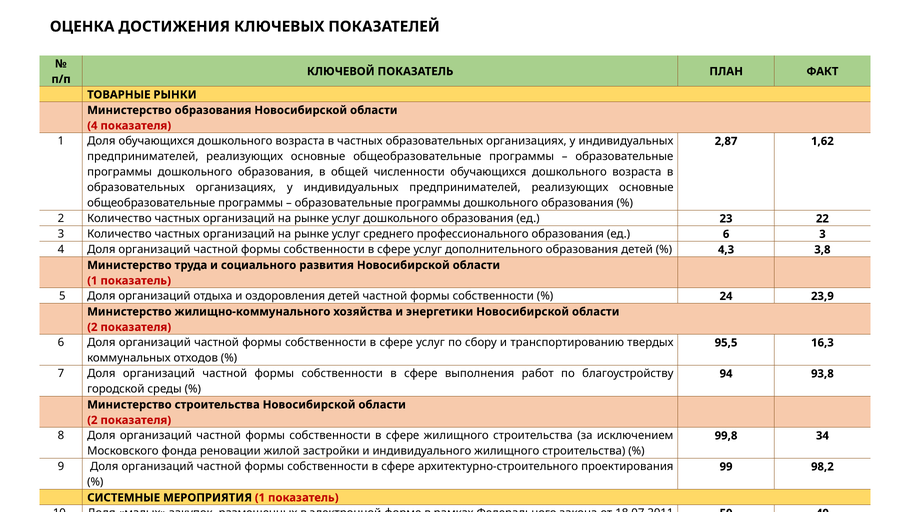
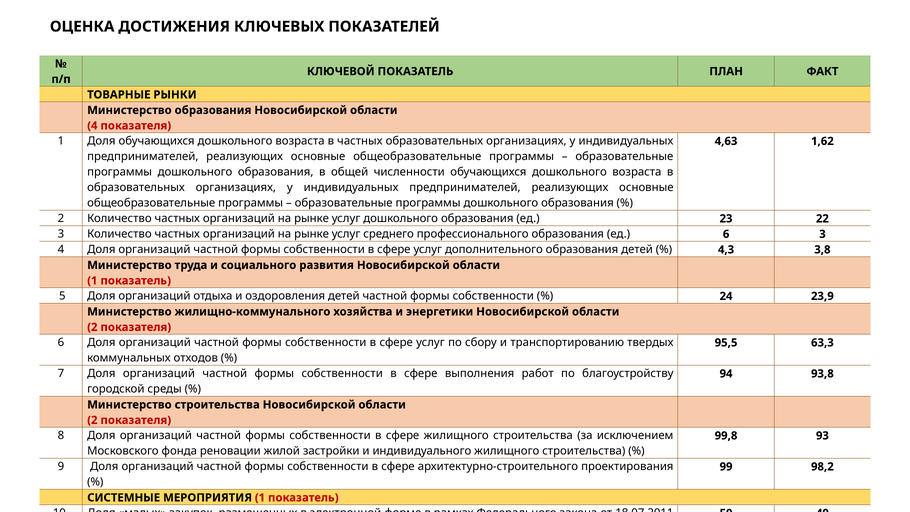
2,87: 2,87 -> 4,63 (726, 141)
16,3: 16,3 -> 63,3 (822, 343)
34: 34 -> 93 (822, 436)
